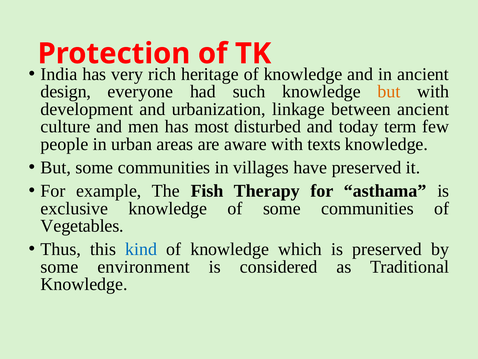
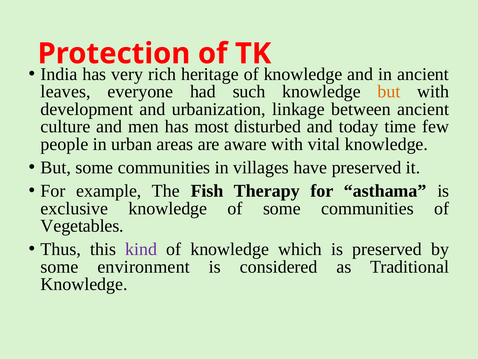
design: design -> leaves (66, 92)
term: term -> time (400, 126)
texts: texts -> vital (324, 144)
kind colour: blue -> purple (141, 249)
